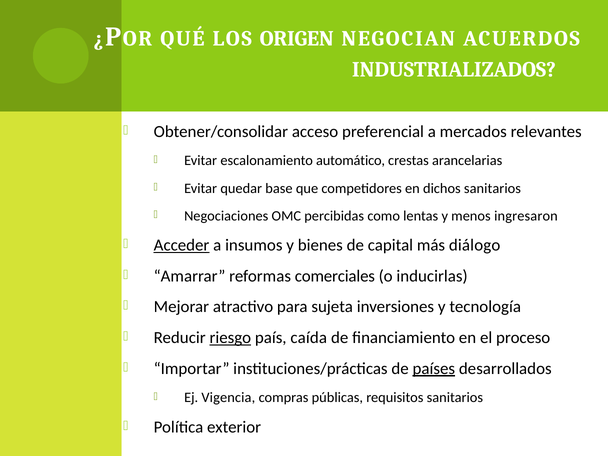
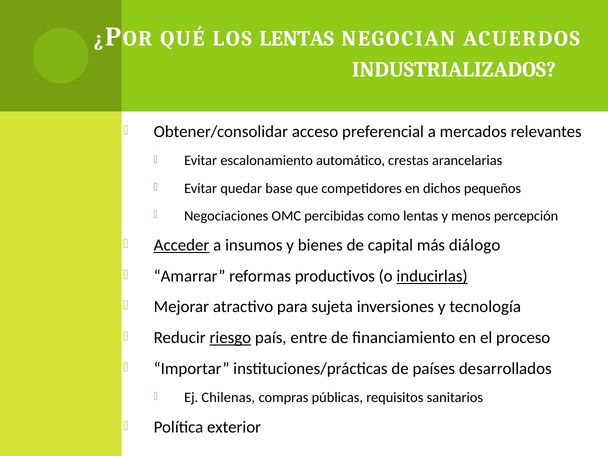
LOS ORIGEN: ORIGEN -> LENTAS (297, 38)
dichos sanitarios: sanitarios -> pequeños (493, 188)
ingresaron: ingresaron -> percepción (526, 216)
comerciales: comerciales -> productivos (335, 276)
inducirlas underline: none -> present (432, 276)
caída: caída -> entre (309, 338)
países underline: present -> none (434, 368)
Vigencia: Vigencia -> Chilenas (228, 398)
